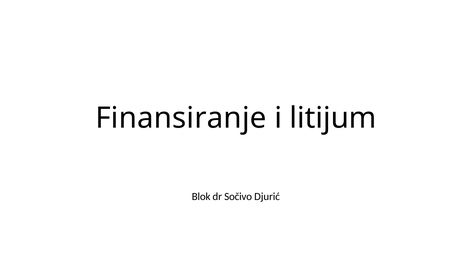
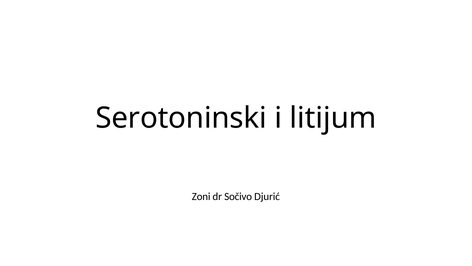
Finansiranje: Finansiranje -> Serotoninski (181, 118)
Blok: Blok -> Zoni (201, 196)
